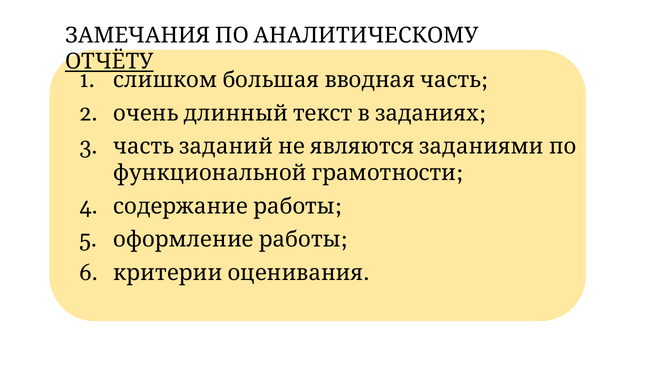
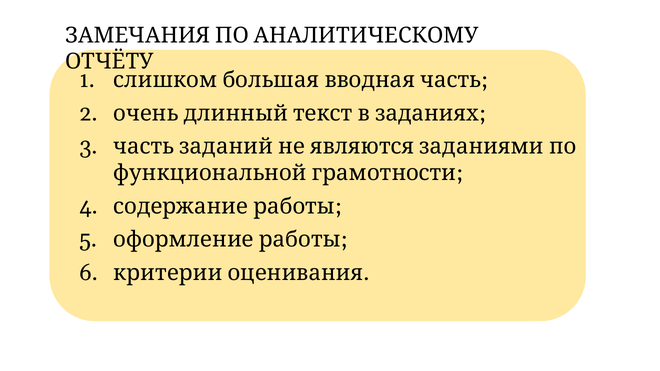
ОТЧЁТУ underline: present -> none (109, 62)
